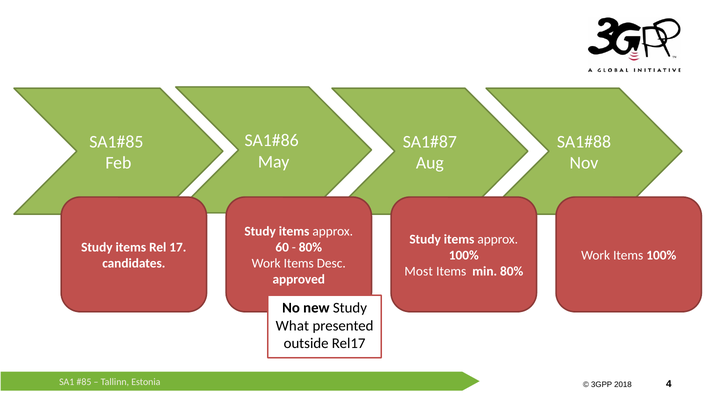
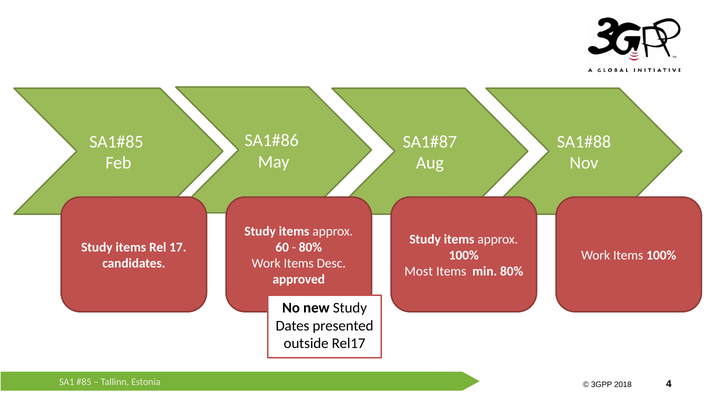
What: What -> Dates (293, 325)
